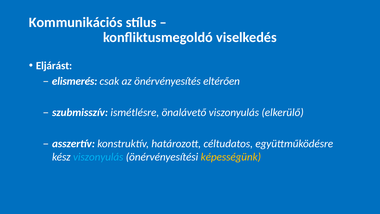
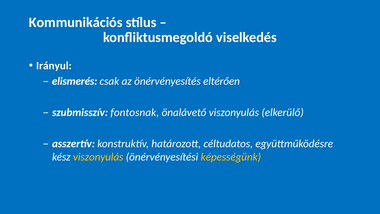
Eljárást: Eljárást -> Irányul (54, 66)
ismétlésre: ismétlésre -> fontosnak (135, 112)
viszonyulás colour: light blue -> yellow (98, 157)
